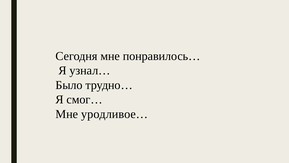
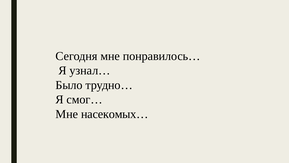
уродливое…: уродливое… -> насекомых… (115, 114)
